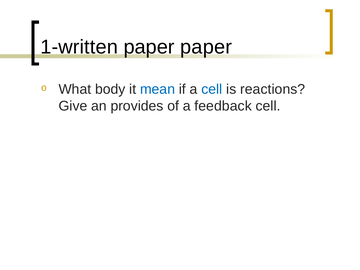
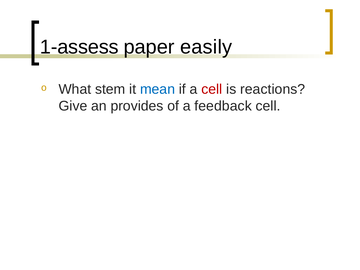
1-written: 1-written -> 1-assess (79, 47)
paper paper: paper -> easily (206, 47)
body: body -> stem (110, 89)
cell colour: blue -> red (212, 89)
